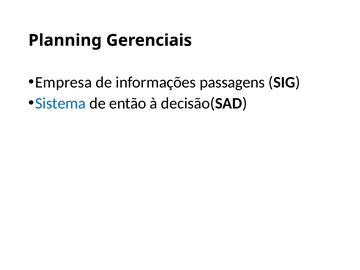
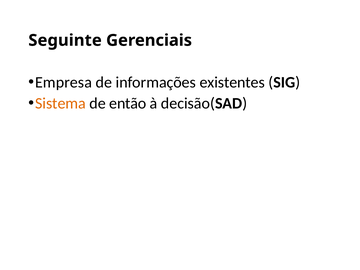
Planning: Planning -> Seguinte (65, 40)
passagens: passagens -> existentes (232, 82)
Sistema colour: blue -> orange (60, 103)
